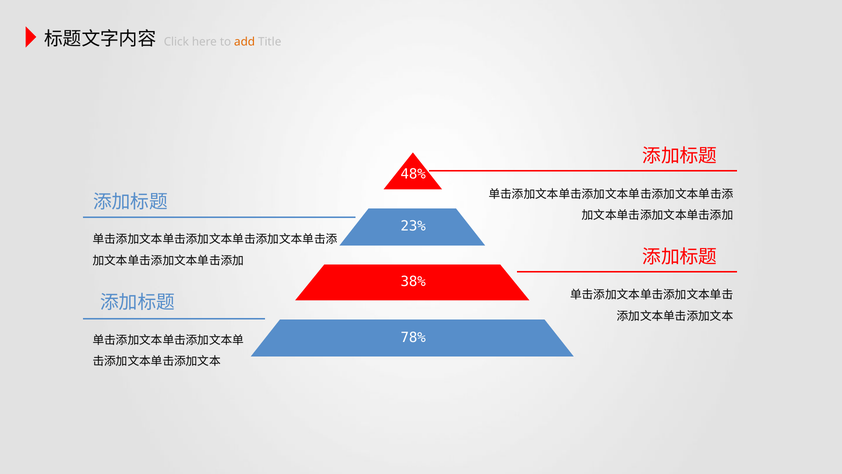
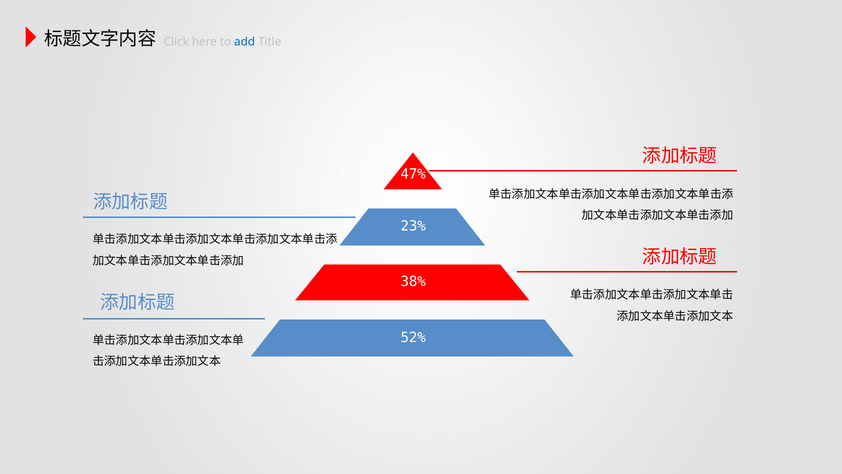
add colour: orange -> blue (245, 42)
48%: 48% -> 47% (413, 174)
78%: 78% -> 52% (413, 337)
